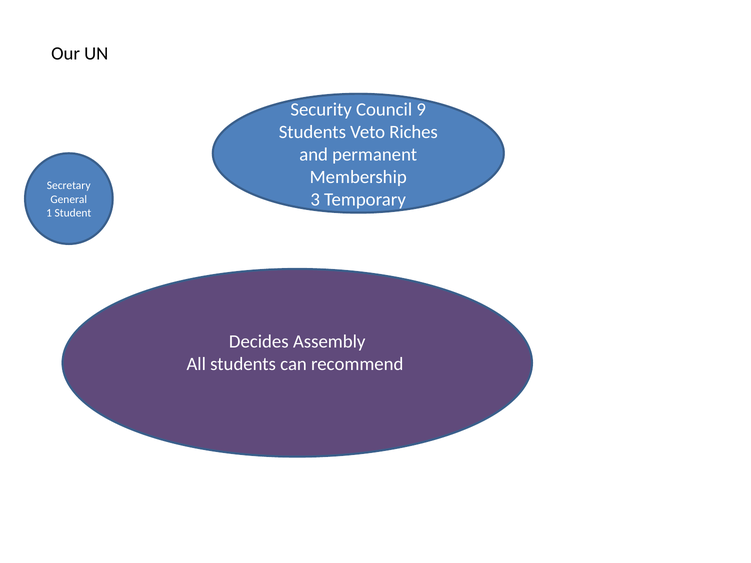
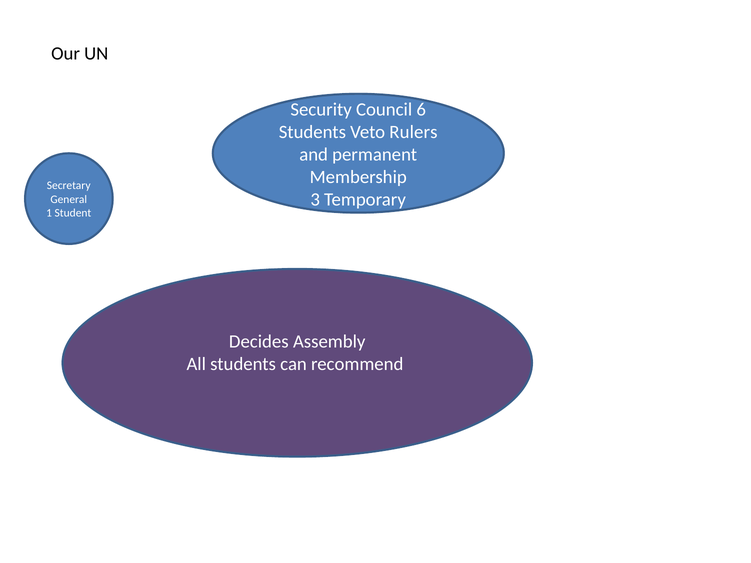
9: 9 -> 6 (421, 110)
Riches: Riches -> Rulers (413, 132)
